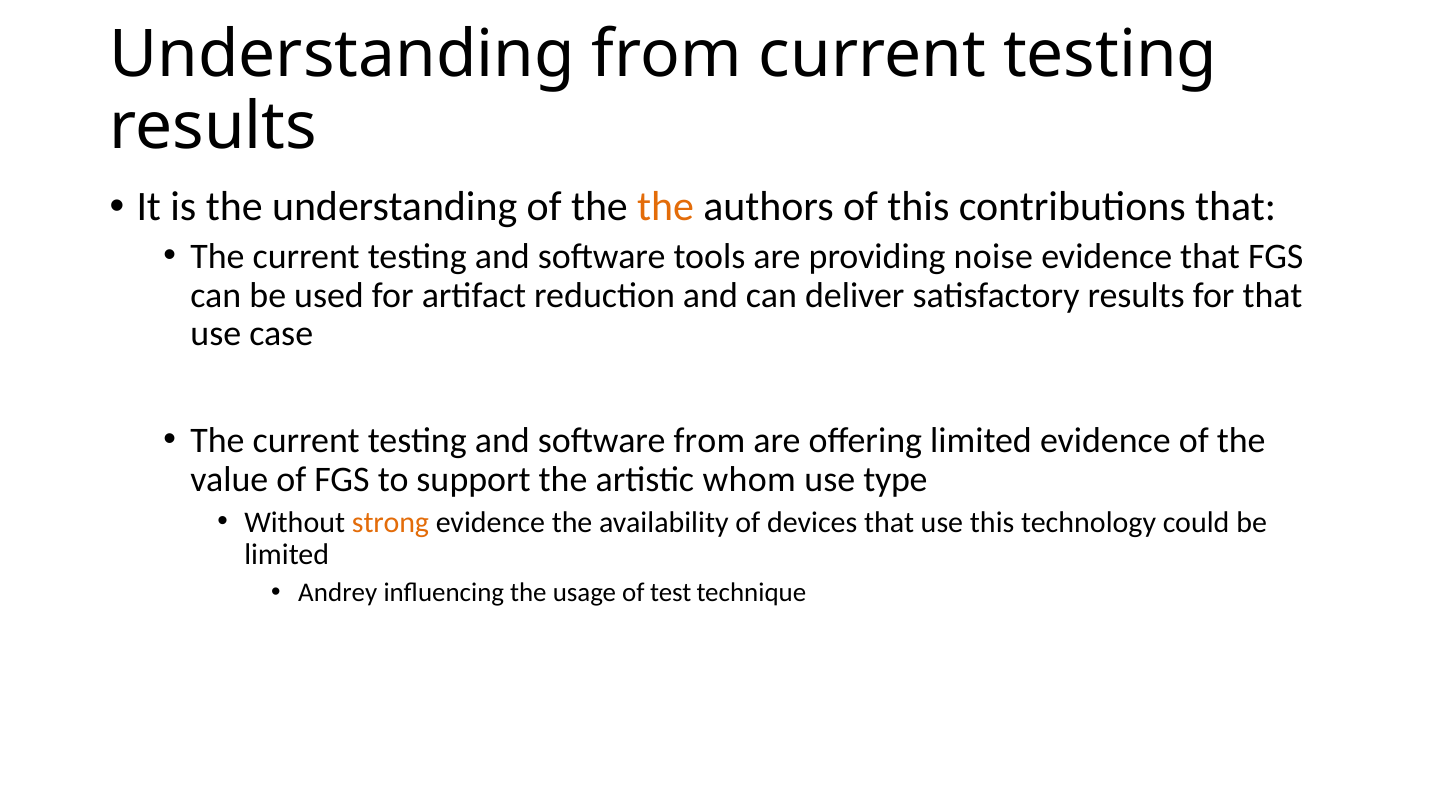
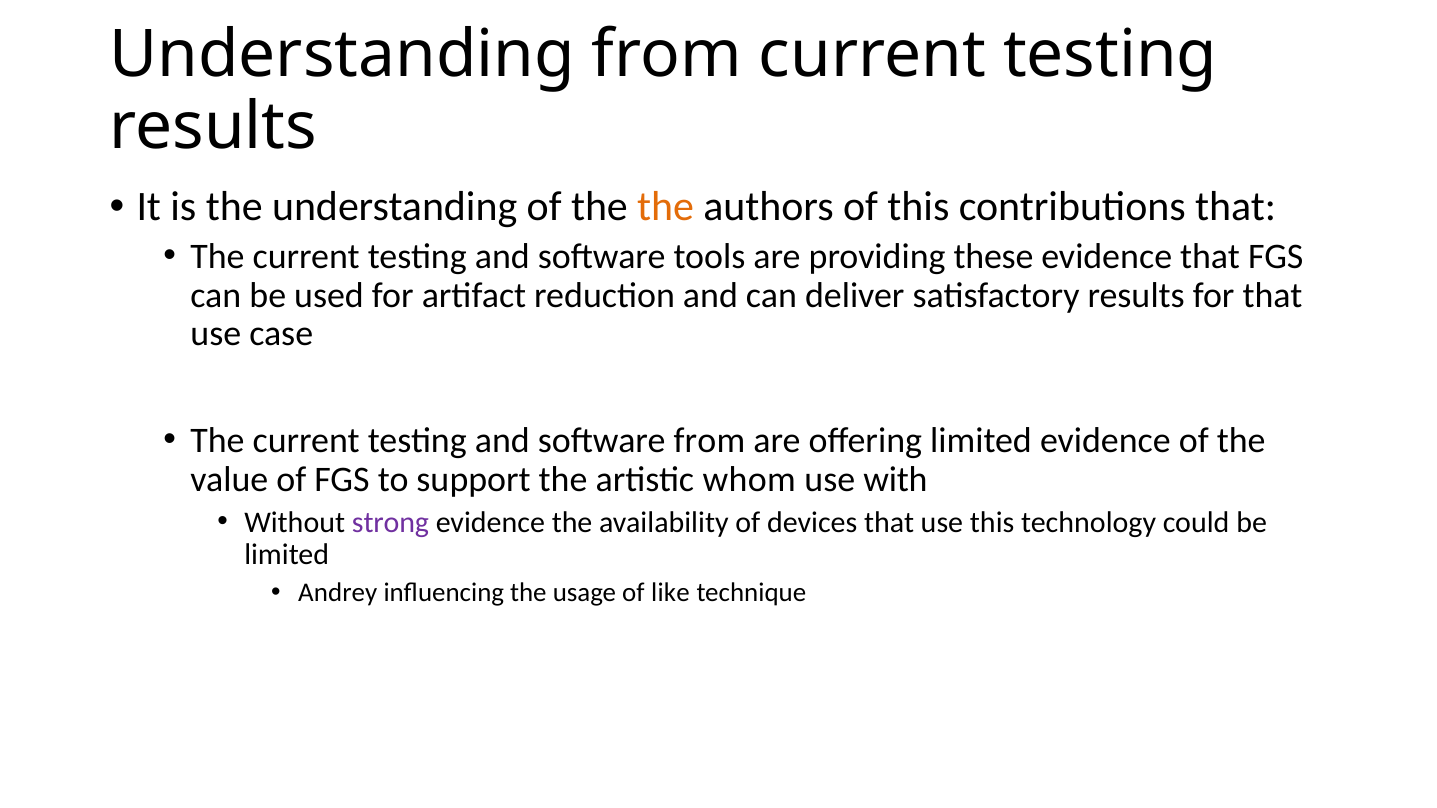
noise: noise -> these (994, 257)
type: type -> with (895, 479)
strong colour: orange -> purple (391, 522)
test: test -> like (670, 593)
